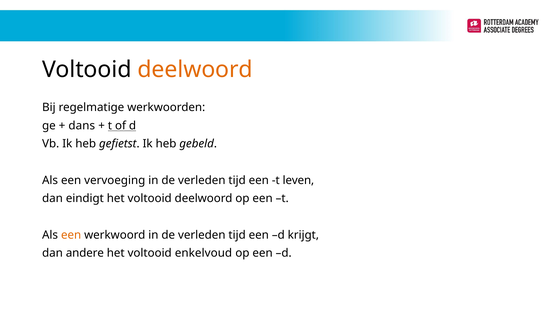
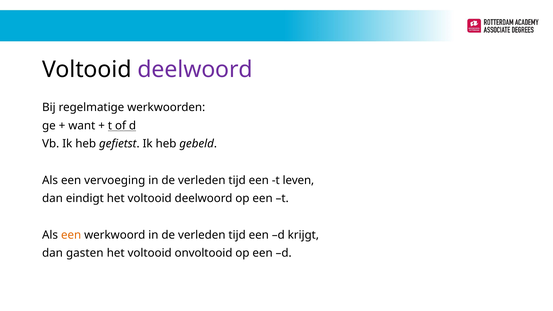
deelwoord colour: orange -> purple (195, 70)
dans: dans -> want (82, 126)
andere: andere -> gasten (85, 253)
enkelvoud: enkelvoud -> onvoltooid (204, 253)
